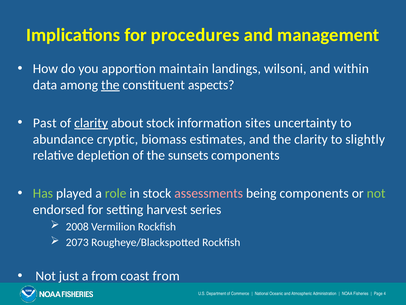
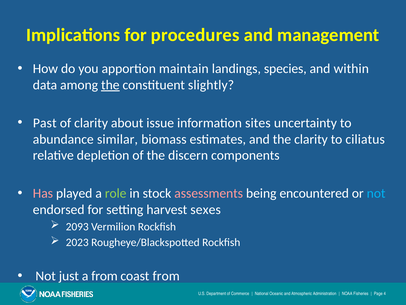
wilsoni: wilsoni -> species (285, 69)
aspects: aspects -> slightly (211, 85)
clarity underline: present -> none (91, 123)
about stock: stock -> issue (160, 123)
cryptic: cryptic -> similar (117, 139)
slightly: slightly -> ciliatus (365, 139)
sunsets: sunsets -> discern (188, 155)
Has colour: light green -> pink (43, 193)
being components: components -> encountered (314, 193)
not colour: light green -> light blue (376, 193)
series: series -> sexes (206, 209)
2008: 2008 -> 2093 (77, 226)
2073: 2073 -> 2023 (77, 242)
